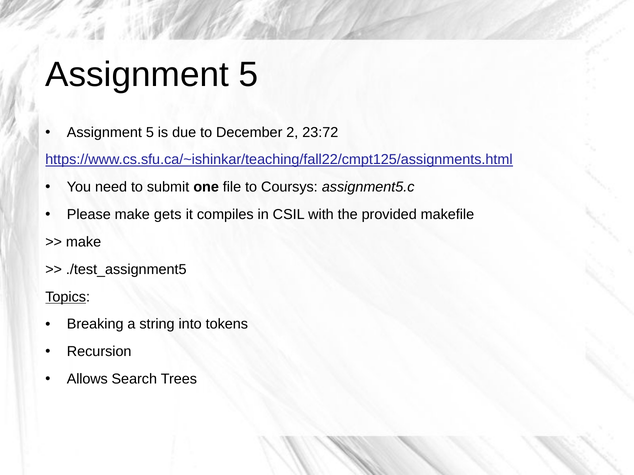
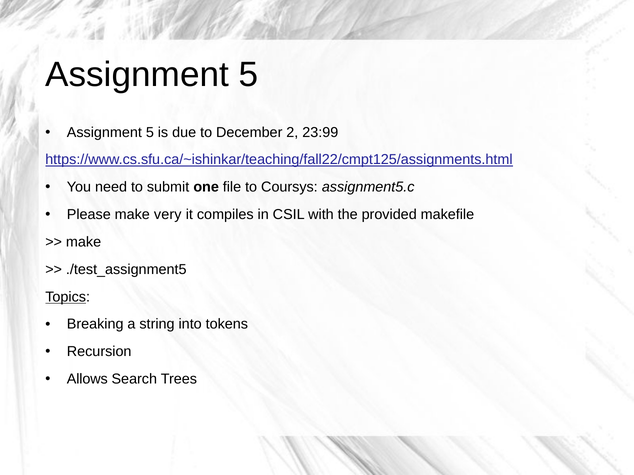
23:72: 23:72 -> 23:99 (320, 132)
gets: gets -> very (168, 215)
